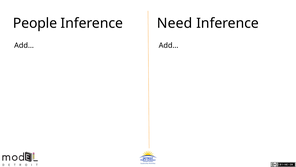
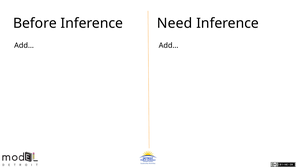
People: People -> Before (35, 23)
